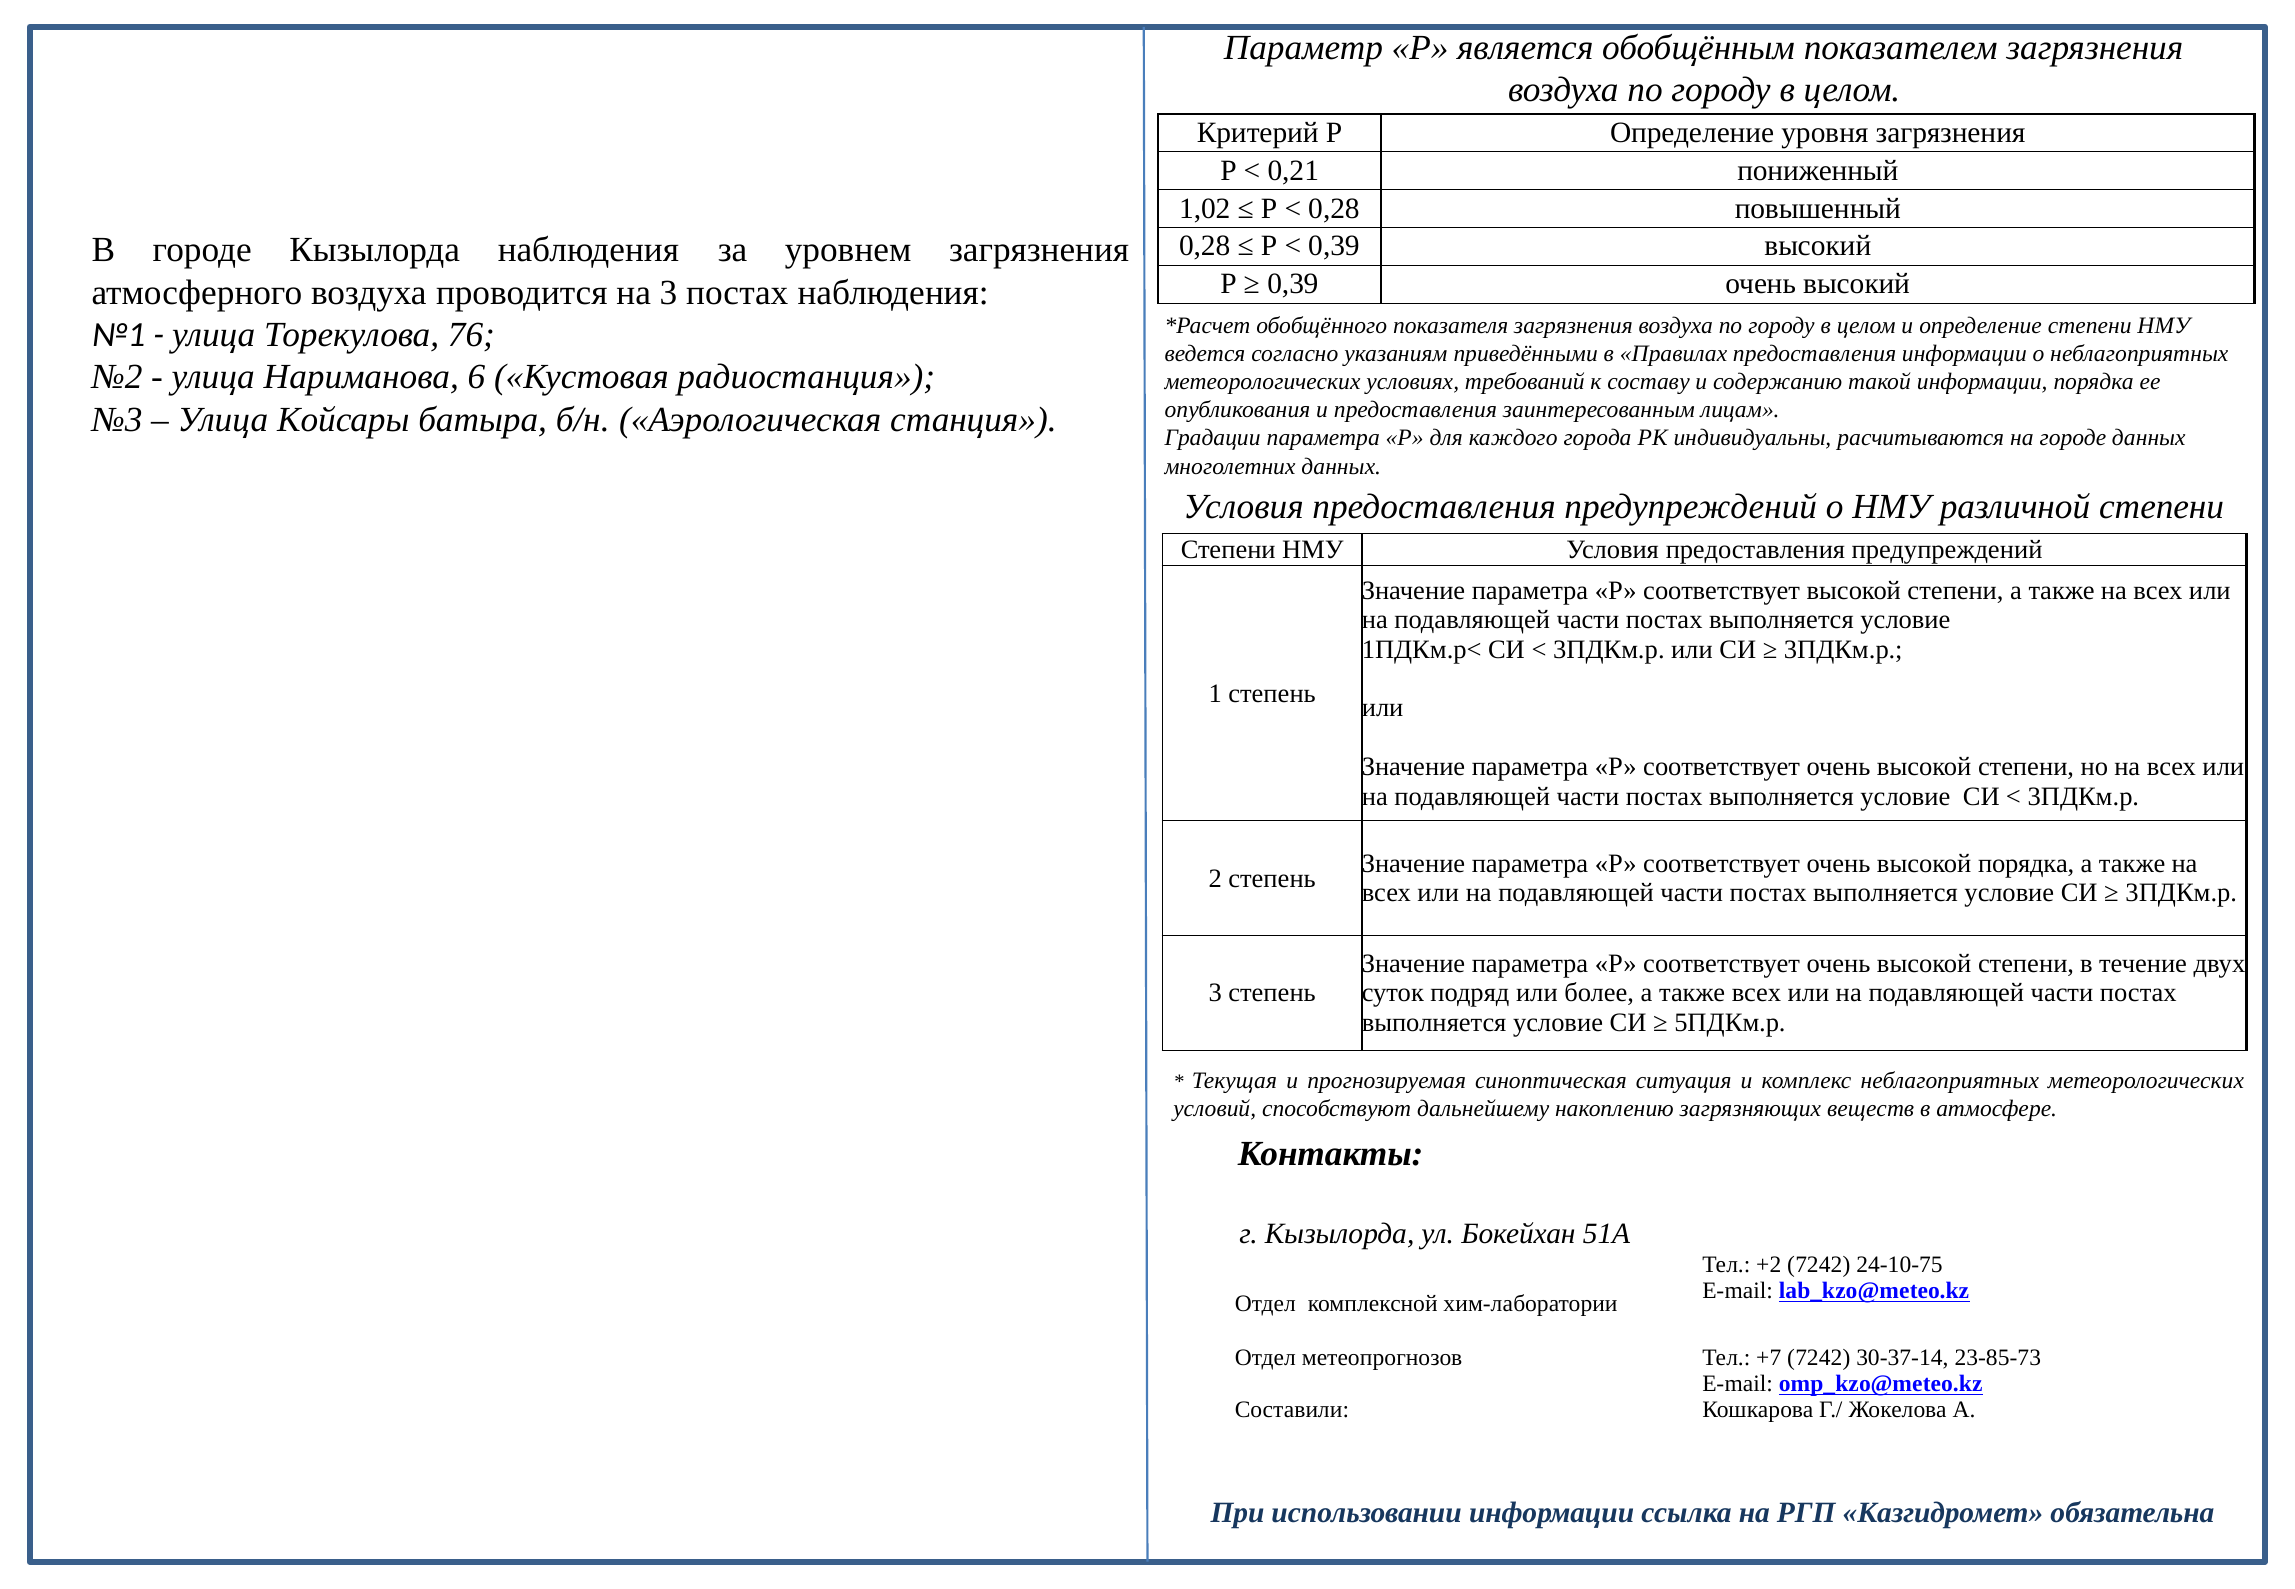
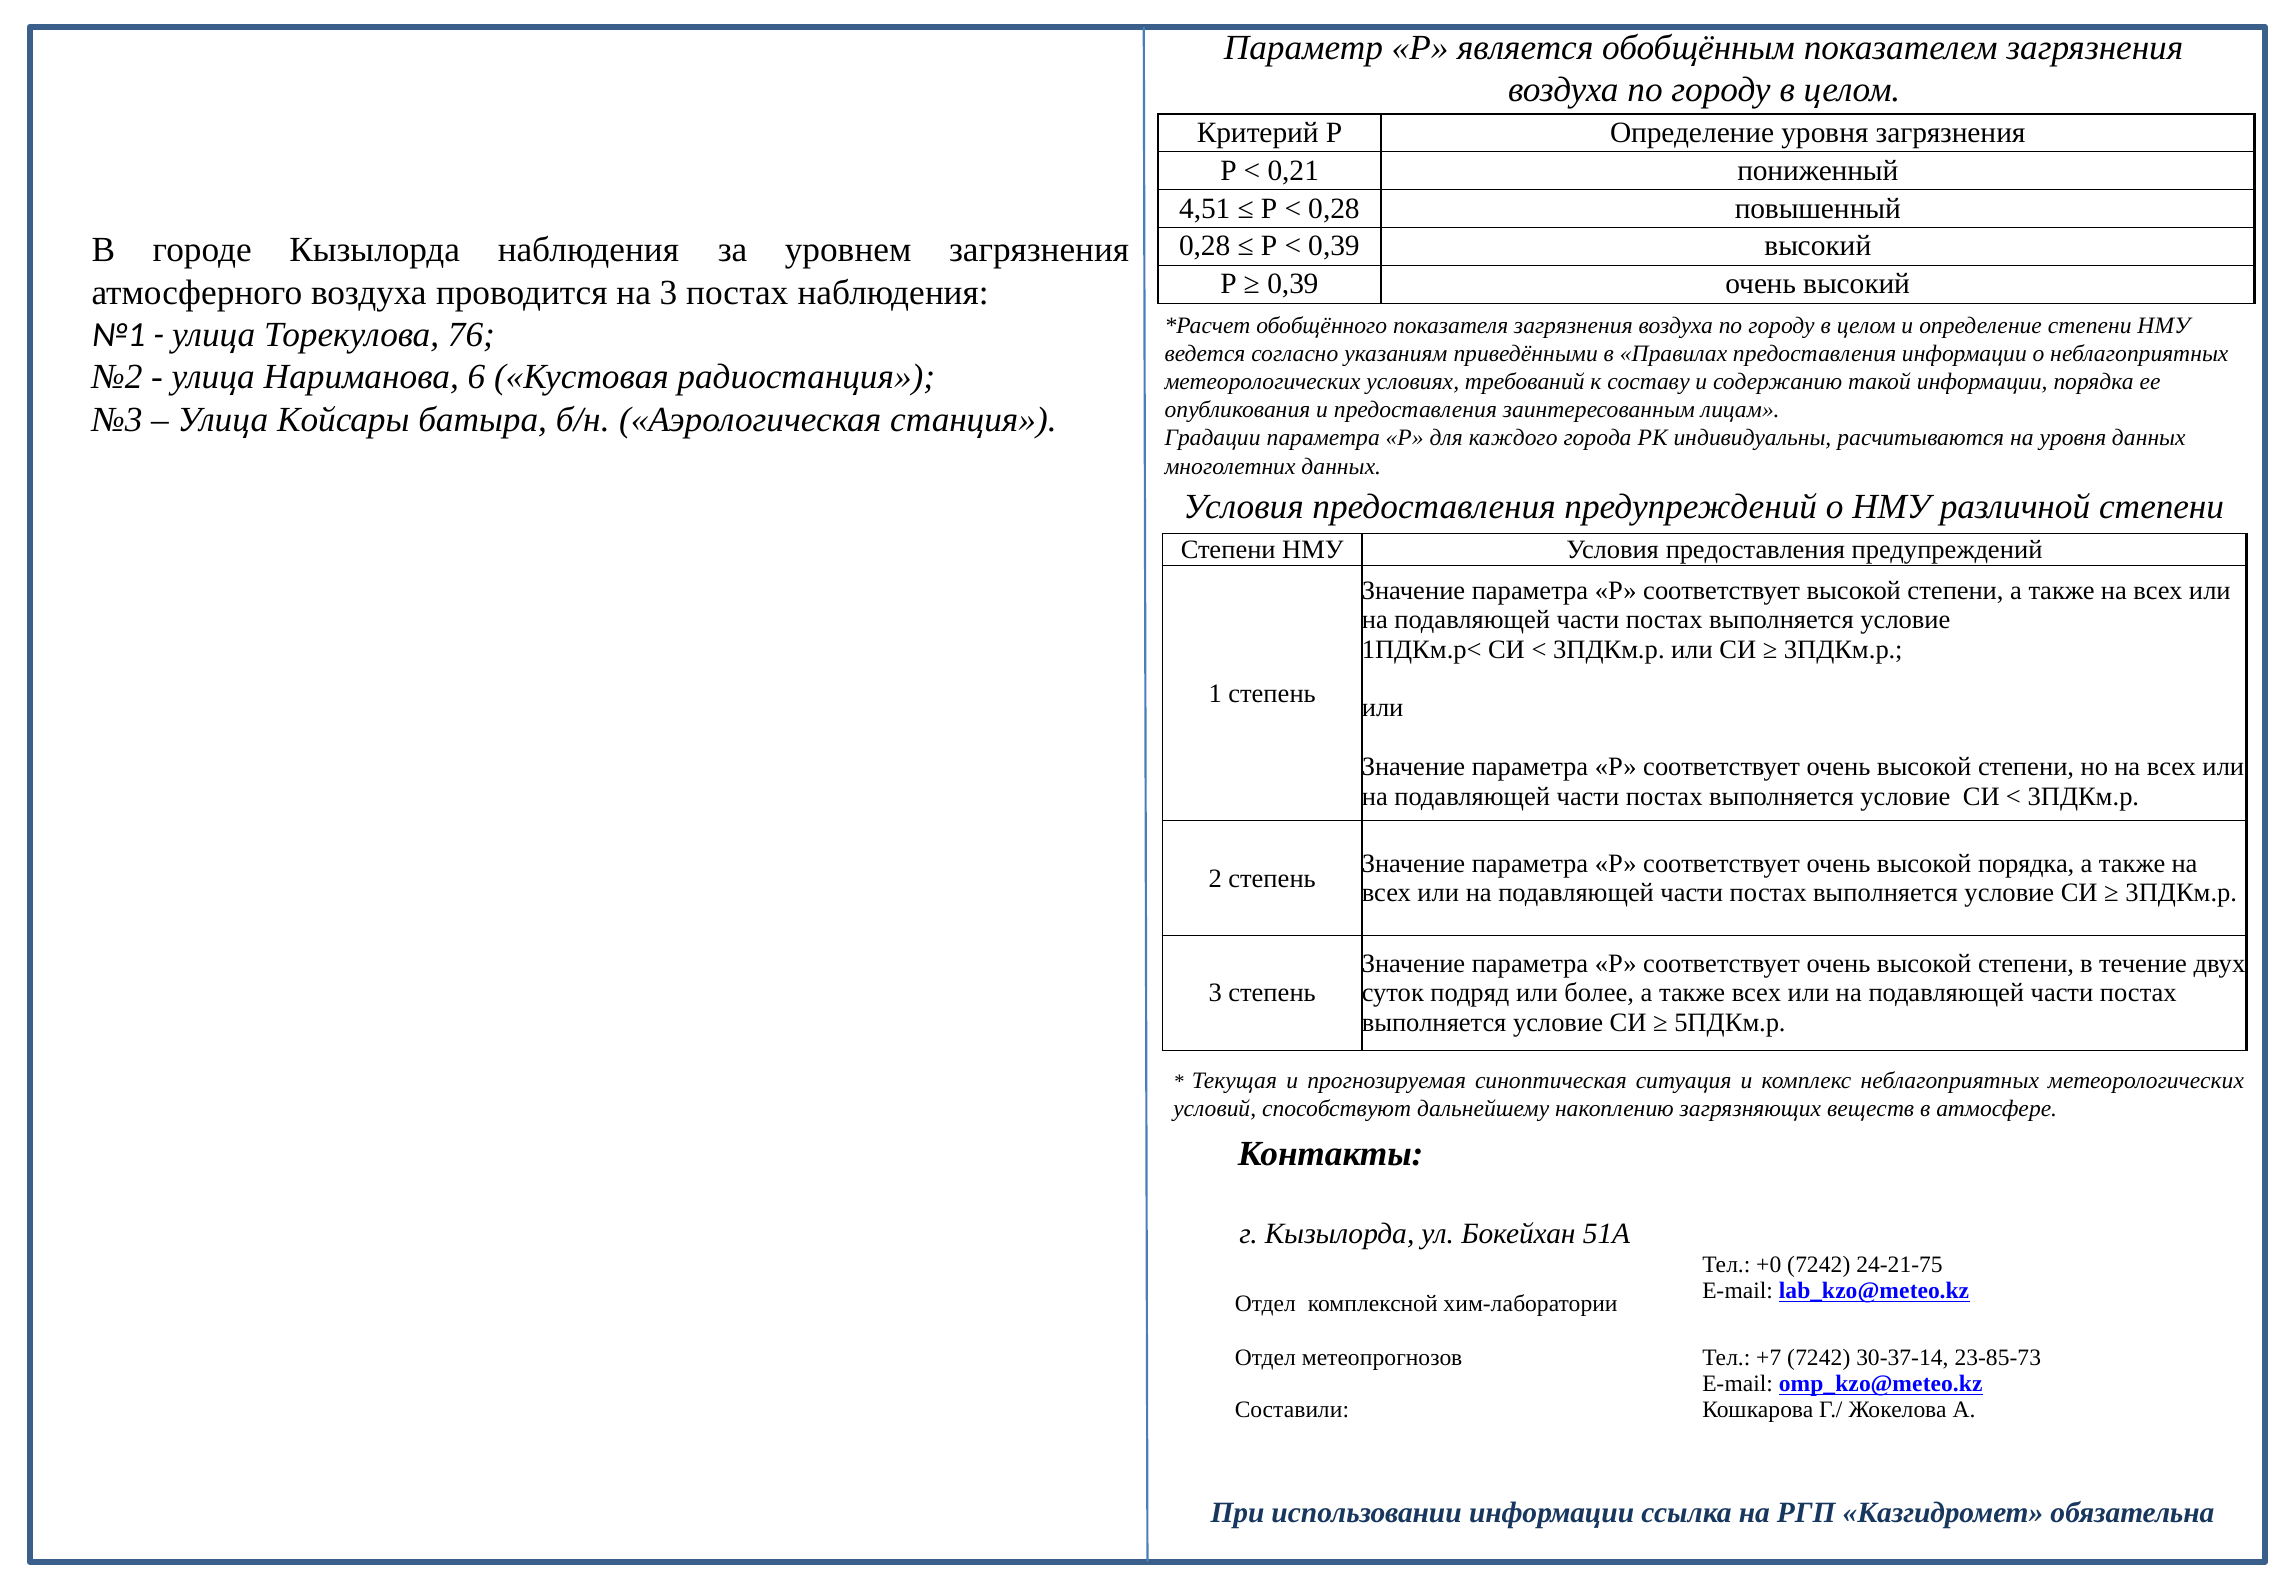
1,02: 1,02 -> 4,51 (1205, 208)
на городе: городе -> уровня (2073, 438)
+2: +2 -> +0 (1769, 1265)
24-10-75: 24-10-75 -> 24-21-75 (1899, 1265)
